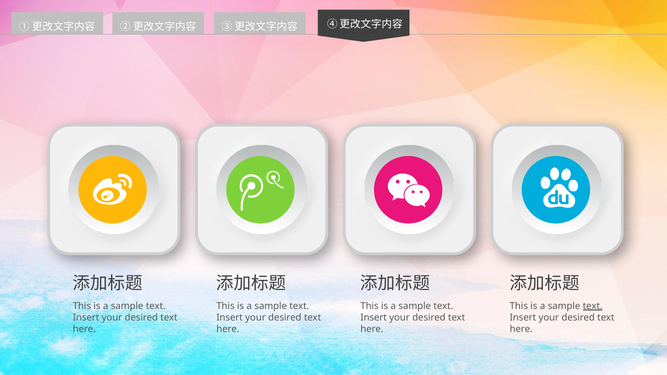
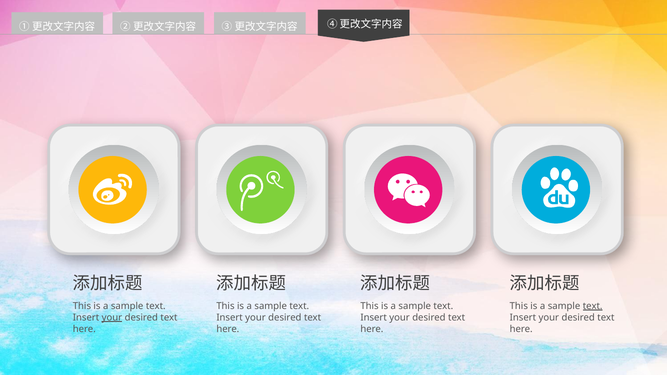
your underline: none -> present (112, 318)
